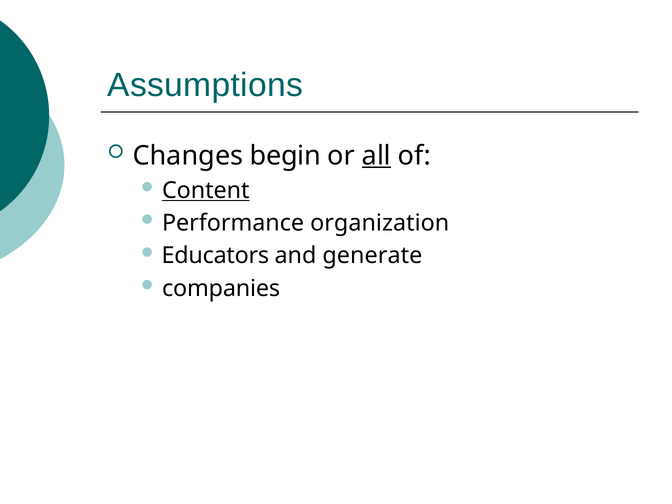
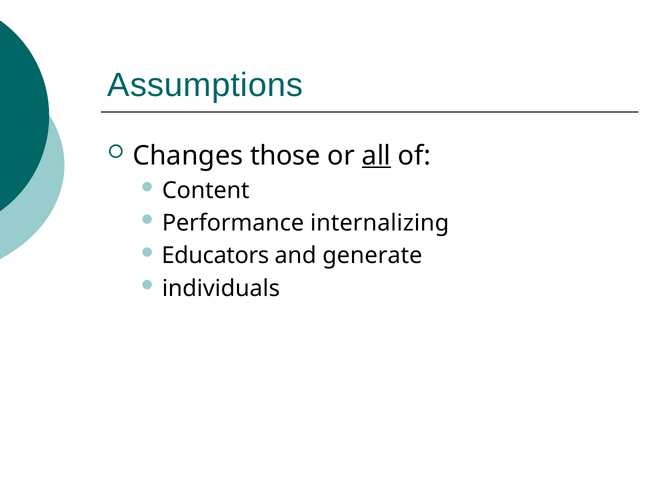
begin: begin -> those (285, 156)
Content underline: present -> none (206, 190)
organization: organization -> internalizing (380, 223)
companies: companies -> individuals (221, 288)
